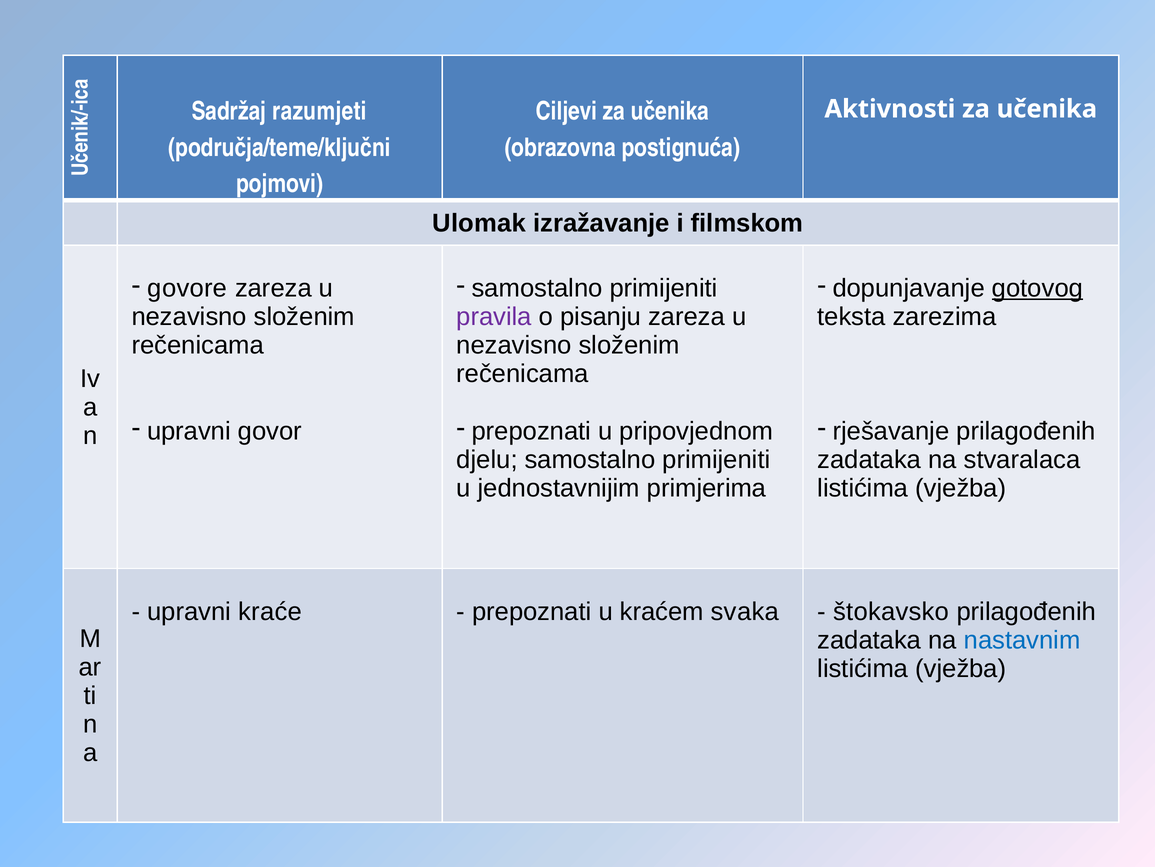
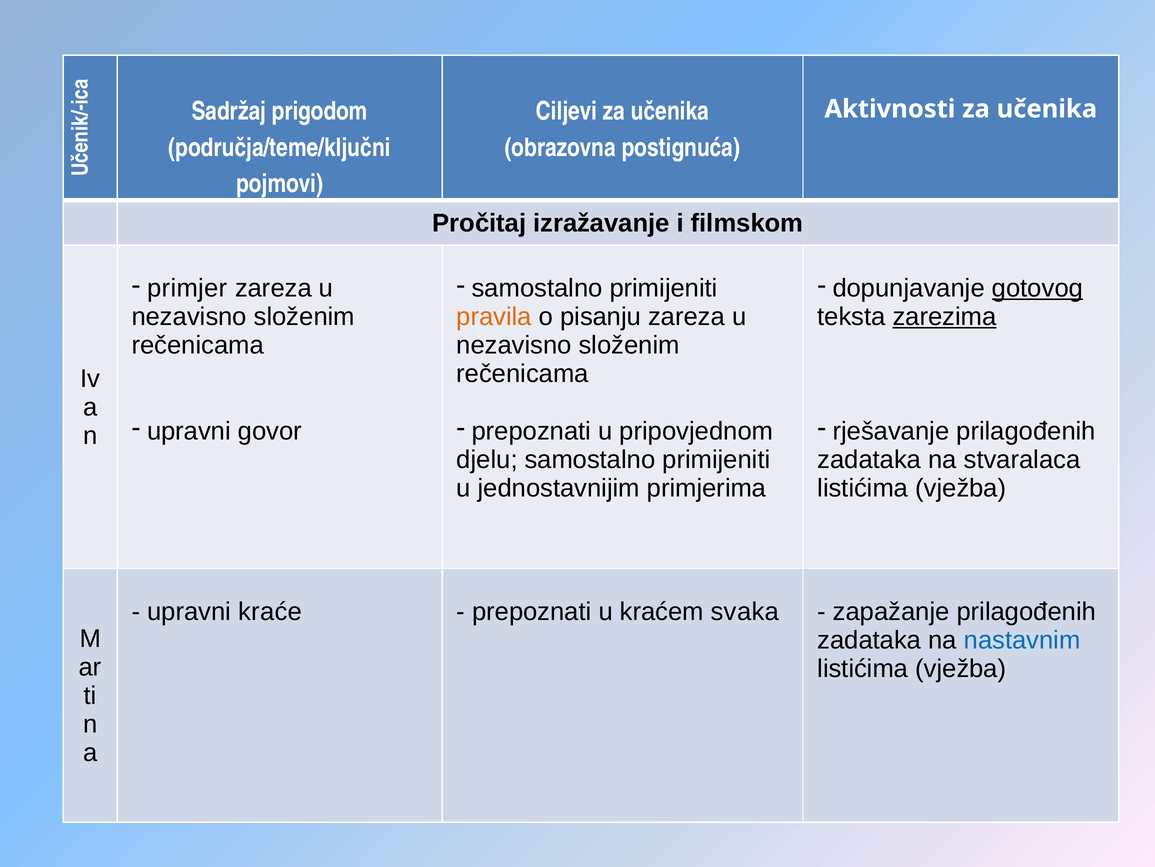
razumjeti: razumjeti -> prigodom (320, 111)
Ulomak: Ulomak -> Pročitaj (479, 223)
govore: govore -> primjer (187, 288)
pravila colour: purple -> orange (494, 317)
zarezima underline: none -> present (944, 317)
štokavsko: štokavsko -> zapažanje (891, 611)
